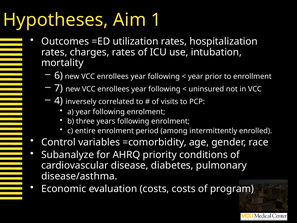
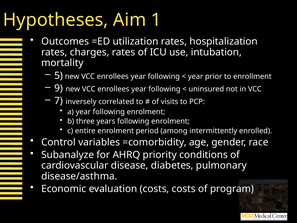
6: 6 -> 5 (59, 75)
7: 7 -> 9 (59, 88)
4: 4 -> 7 (59, 101)
